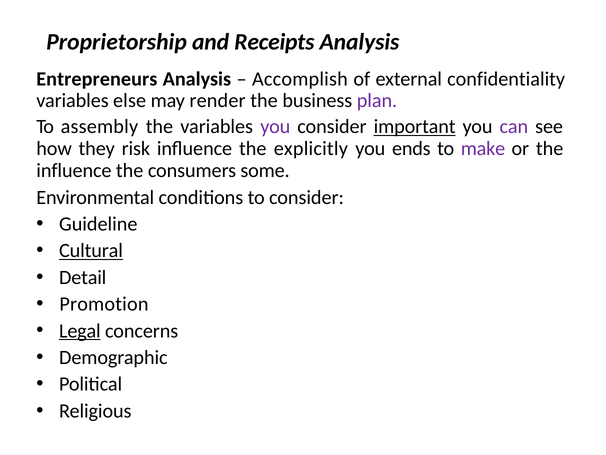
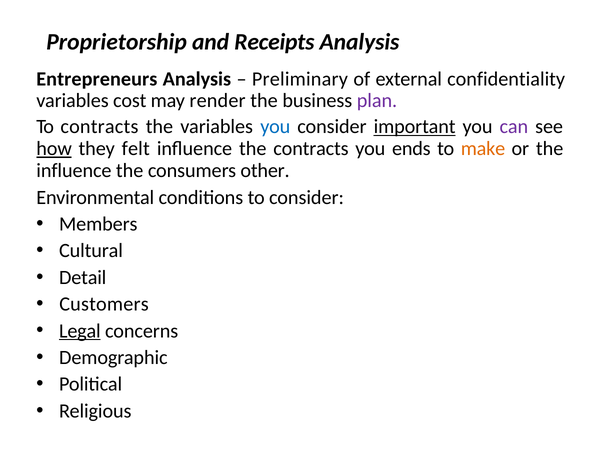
Accomplish: Accomplish -> Preliminary (300, 79)
else: else -> cost (130, 101)
To assembly: assembly -> contracts (99, 127)
you colour: purple -> blue (275, 127)
how underline: none -> present (54, 148)
risk: risk -> felt (136, 148)
the explicitly: explicitly -> contracts (311, 148)
make colour: purple -> orange (483, 148)
some: some -> other (265, 170)
Guideline: Guideline -> Members (98, 224)
Cultural underline: present -> none (91, 251)
Promotion: Promotion -> Customers (104, 304)
